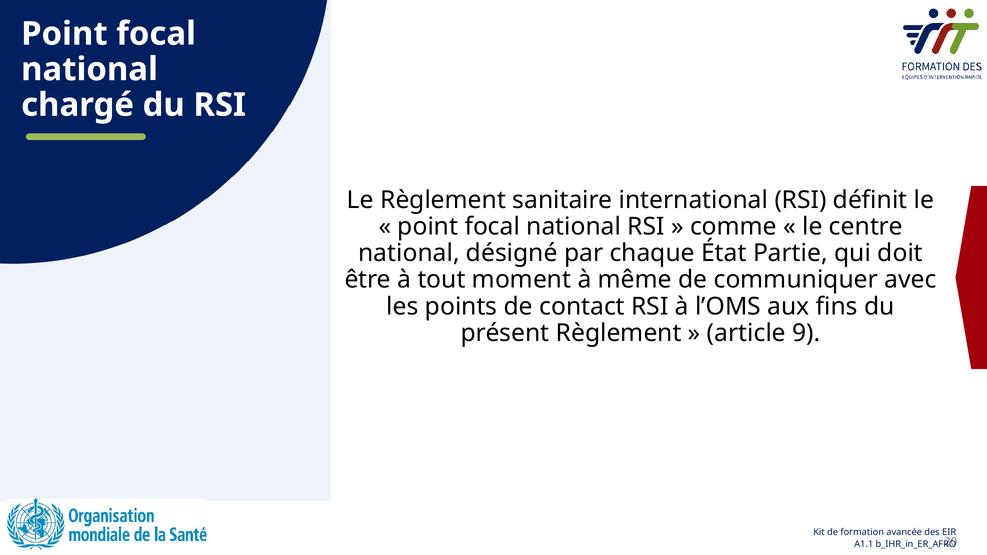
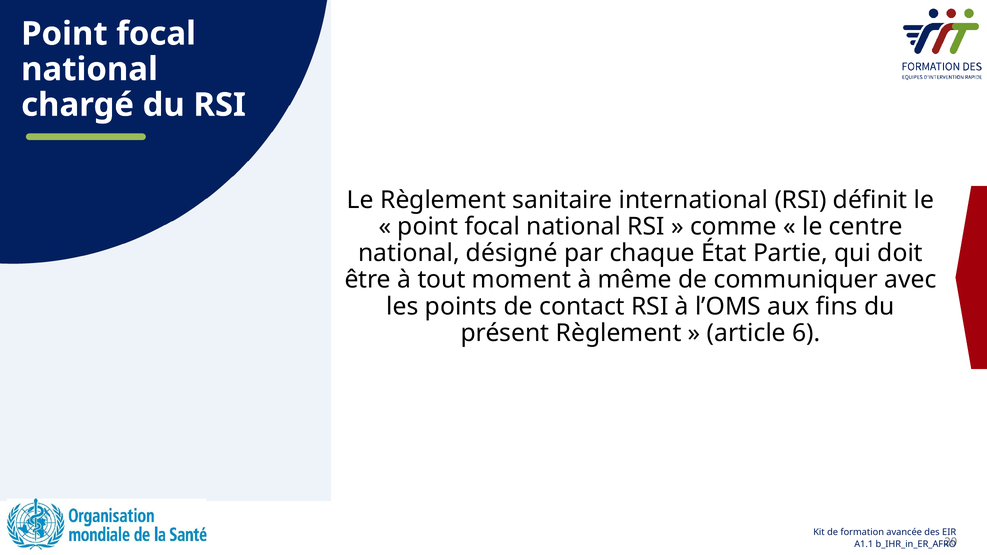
9: 9 -> 6 (806, 333)
